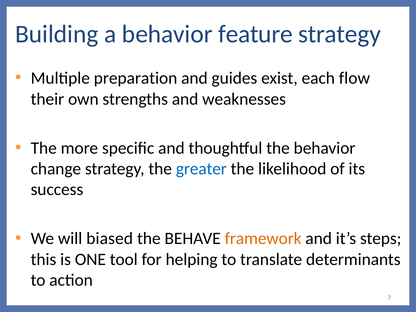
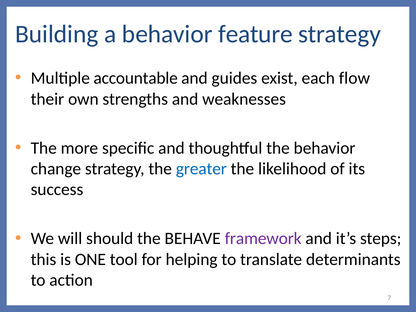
preparation: preparation -> accountable (136, 78)
biased: biased -> should (110, 239)
framework colour: orange -> purple (263, 239)
